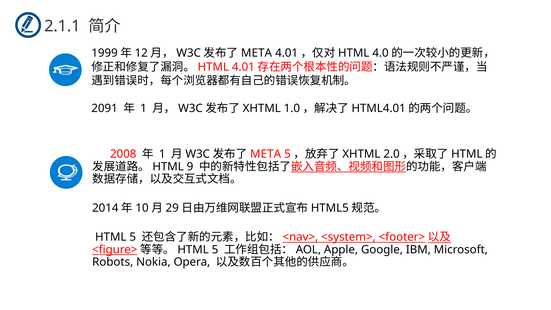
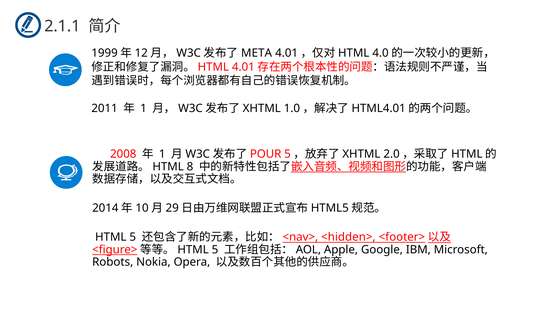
2091: 2091 -> 2011 (105, 108)
META: META -> POUR (266, 154)
9: 9 -> 8 (190, 167)
<system>: <system> -> <hidden> (348, 237)
